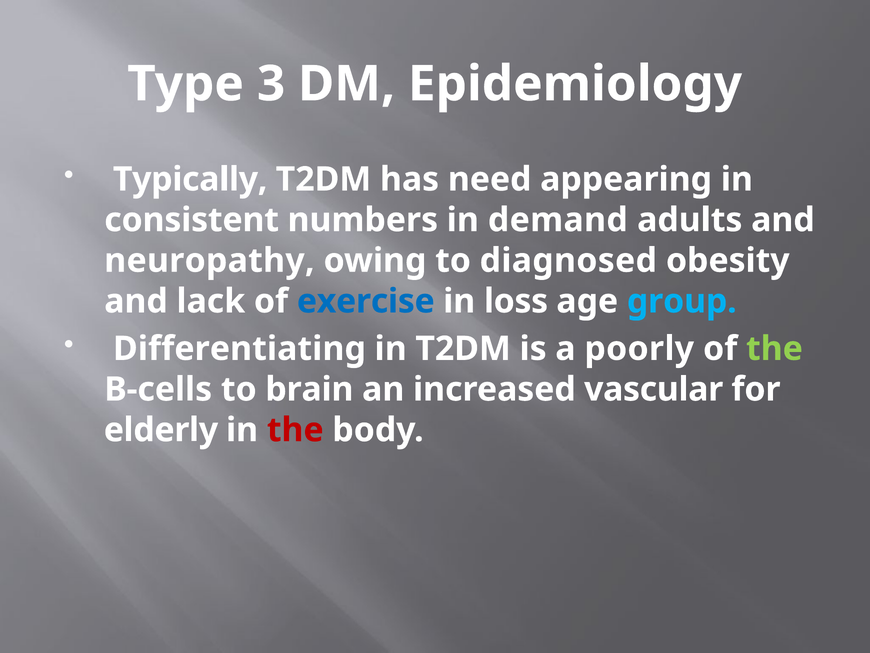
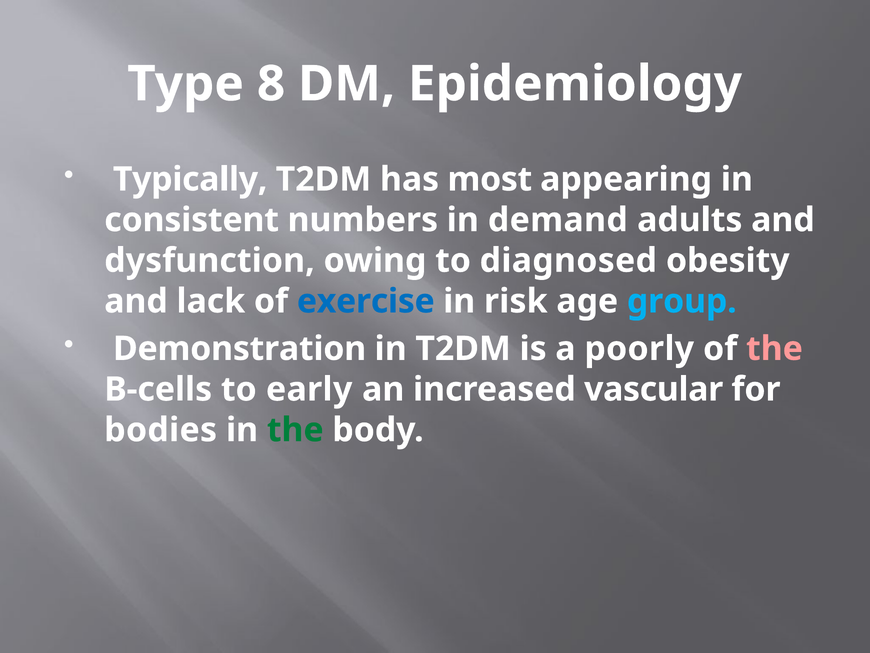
3: 3 -> 8 (271, 84)
need: need -> most (490, 179)
neuropathy: neuropathy -> dysfunction (210, 260)
loss: loss -> risk (516, 301)
Differentiating: Differentiating -> Demonstration (240, 348)
the colour: light green -> pink (774, 348)
brain: brain -> early (309, 389)
elderly: elderly -> bodies (161, 430)
the colour: red -> green (295, 430)
